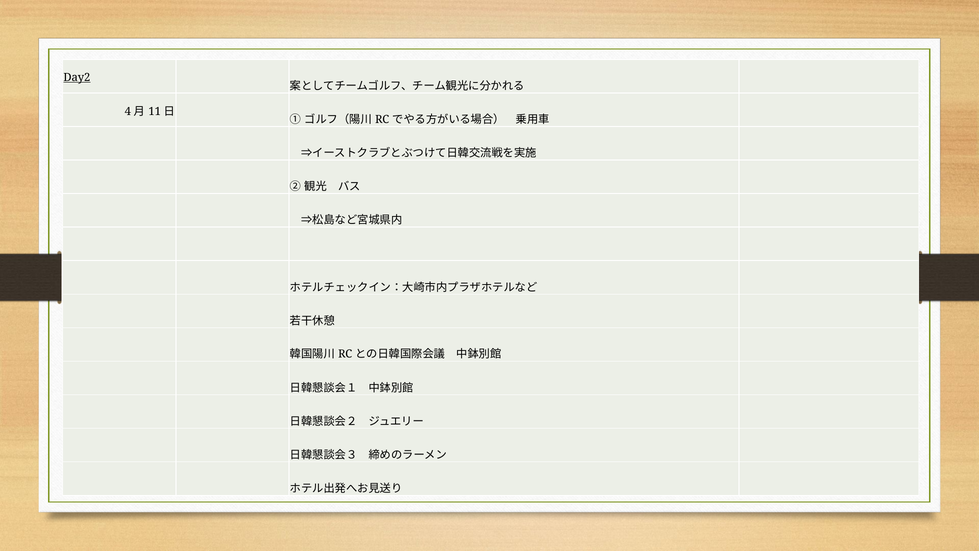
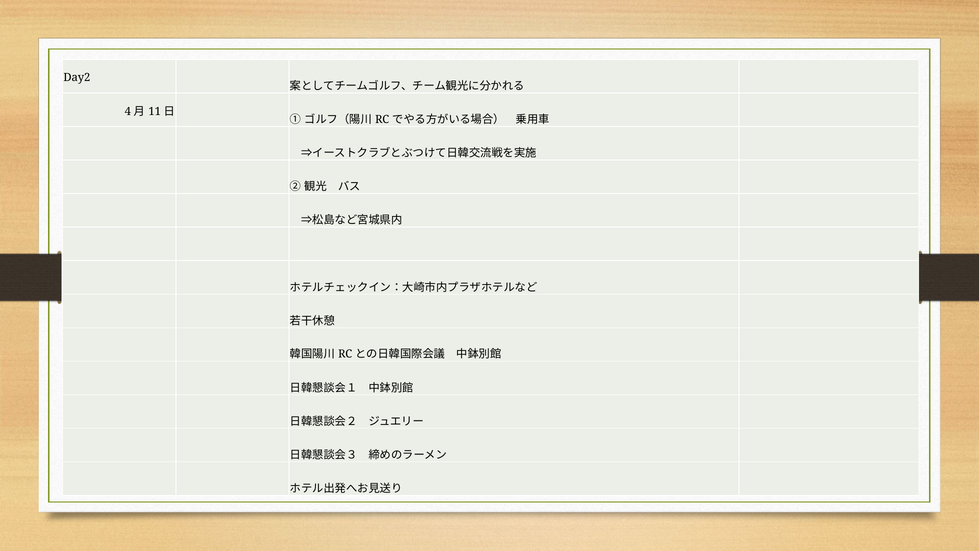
Day2 underline: present -> none (77, 77)
